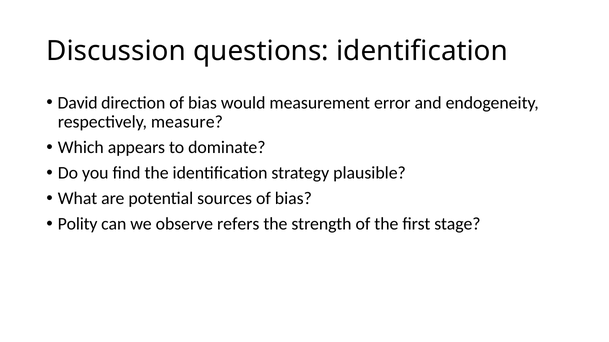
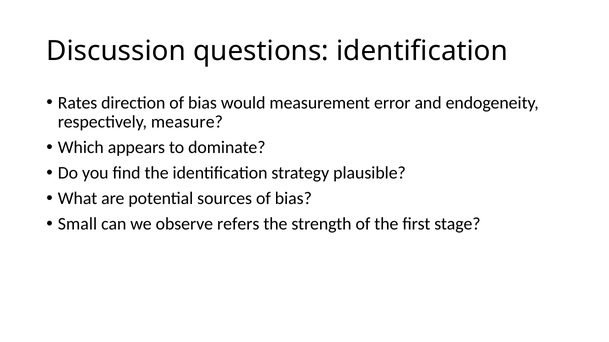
David: David -> Rates (78, 103)
Polity: Polity -> Small (77, 224)
